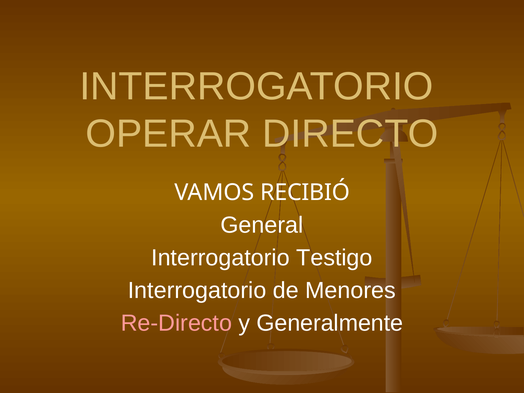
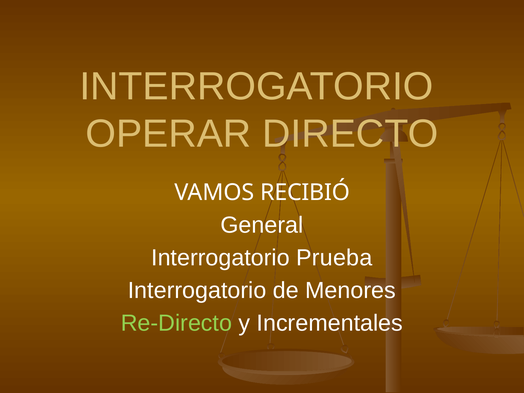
Testigo: Testigo -> Prueba (334, 258)
Re-Directo colour: pink -> light green (176, 323)
Generalmente: Generalmente -> Incrementales (330, 323)
